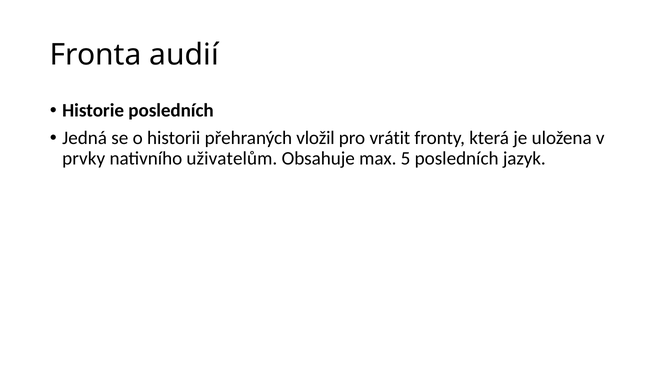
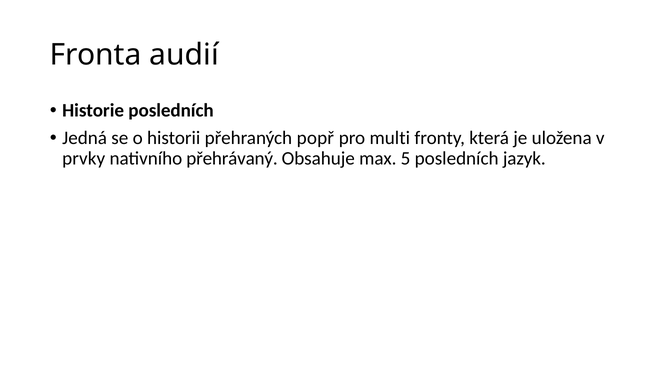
vložil: vložil -> popř (315, 138)
vrátit: vrátit -> multi (390, 138)
uživatelům: uživatelům -> přehrávaný (232, 159)
